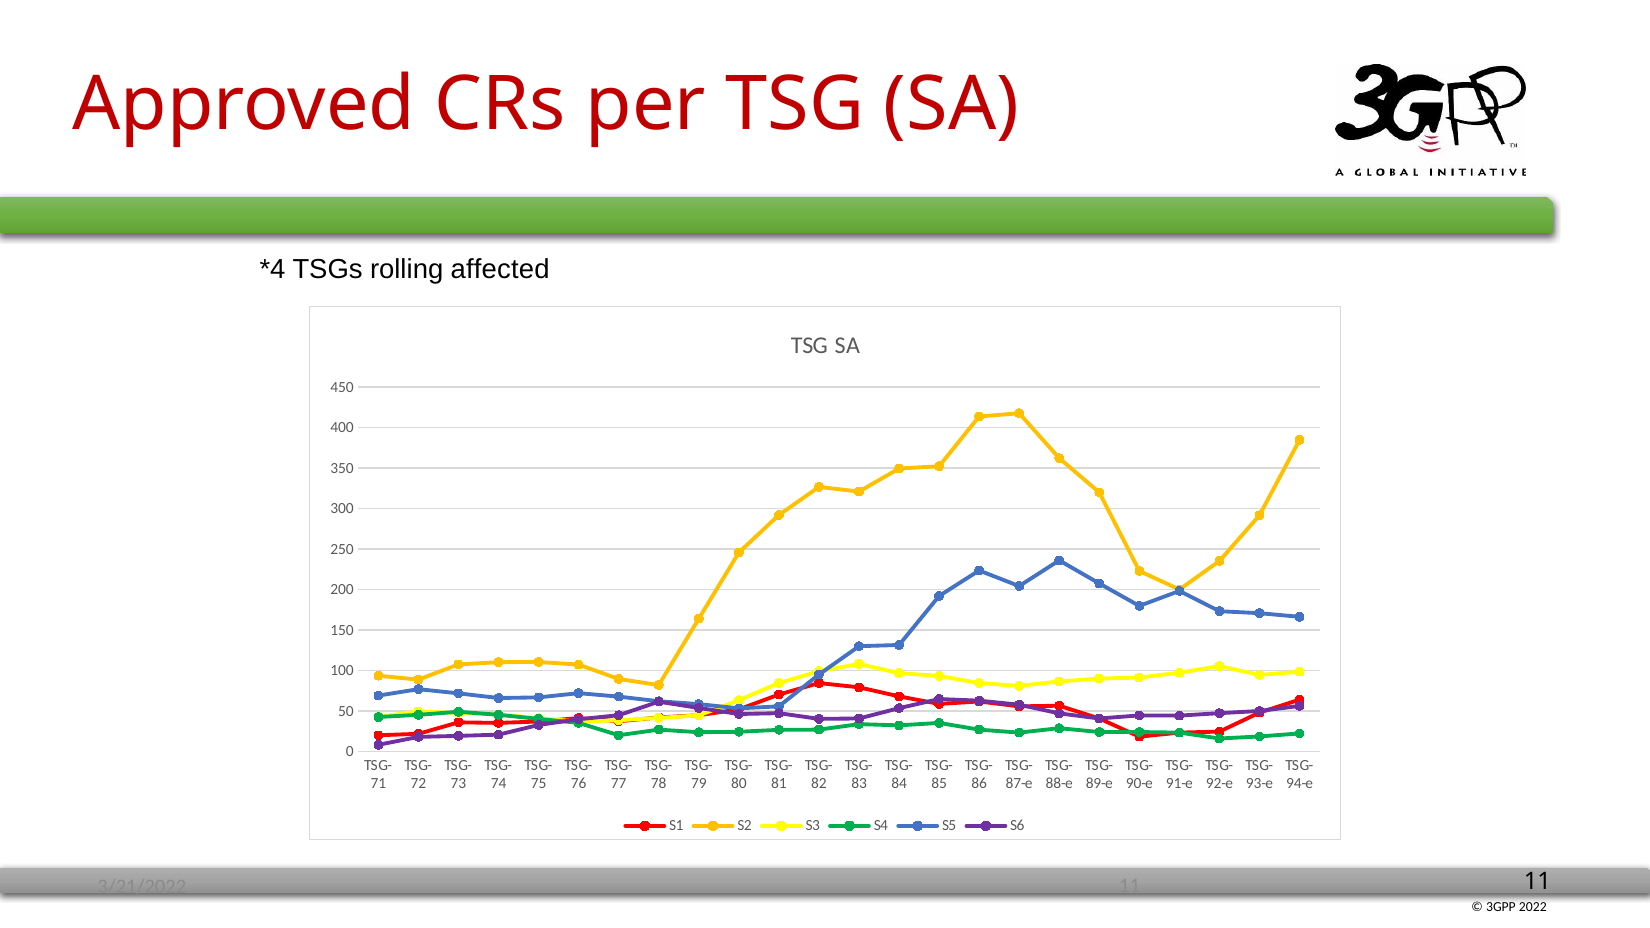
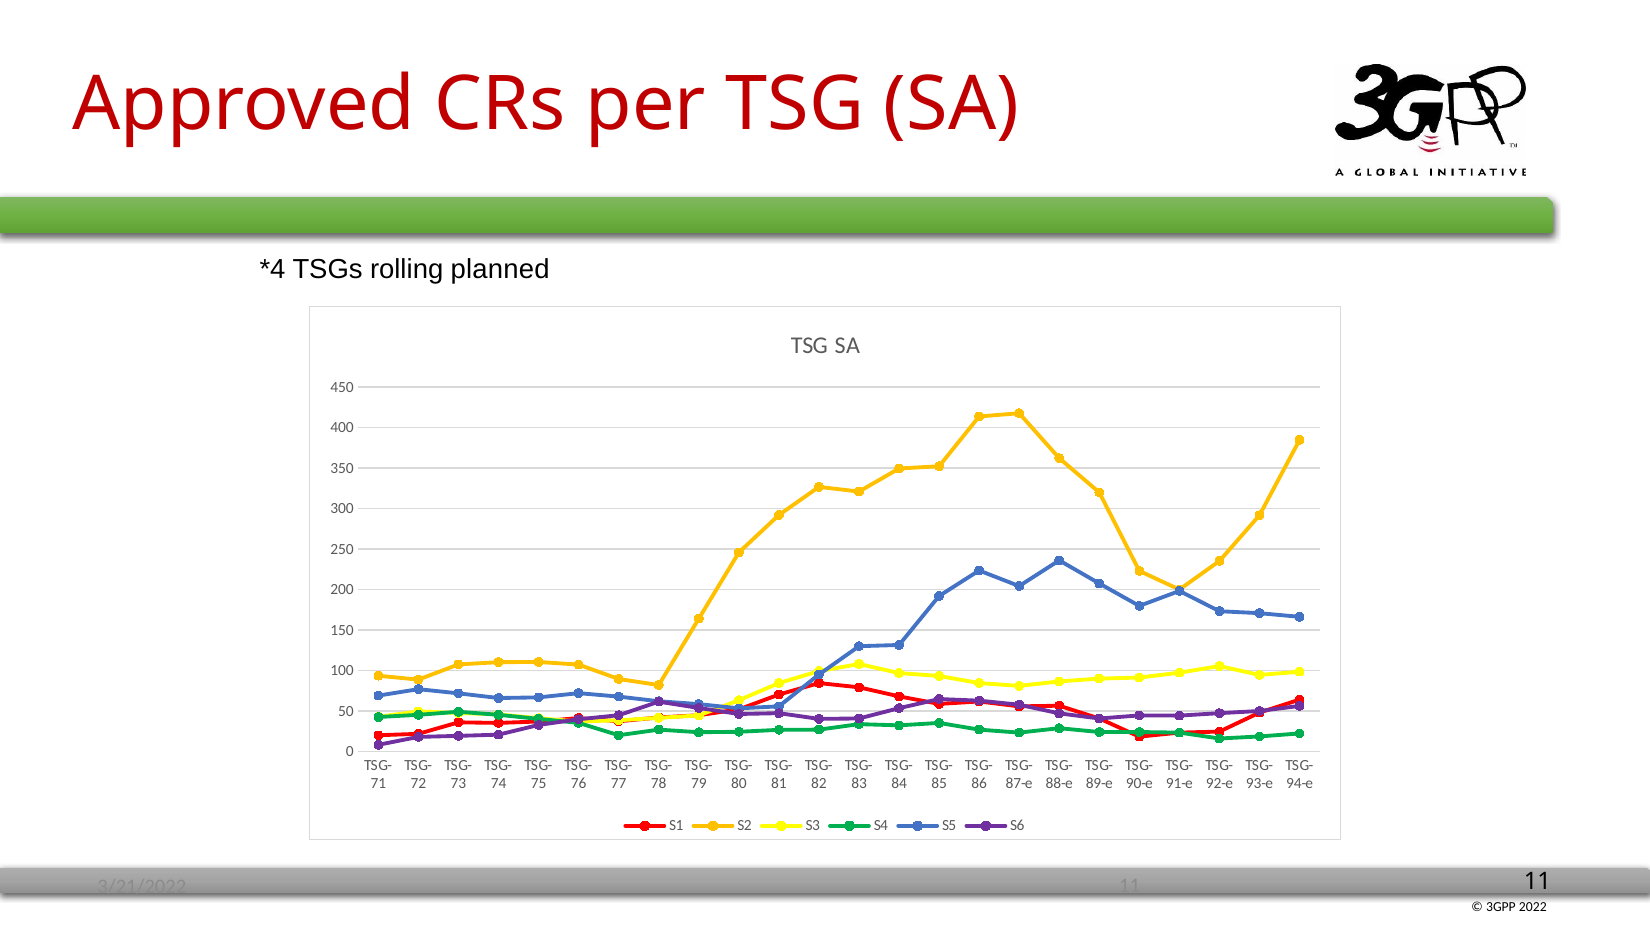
affected: affected -> planned (500, 270)
